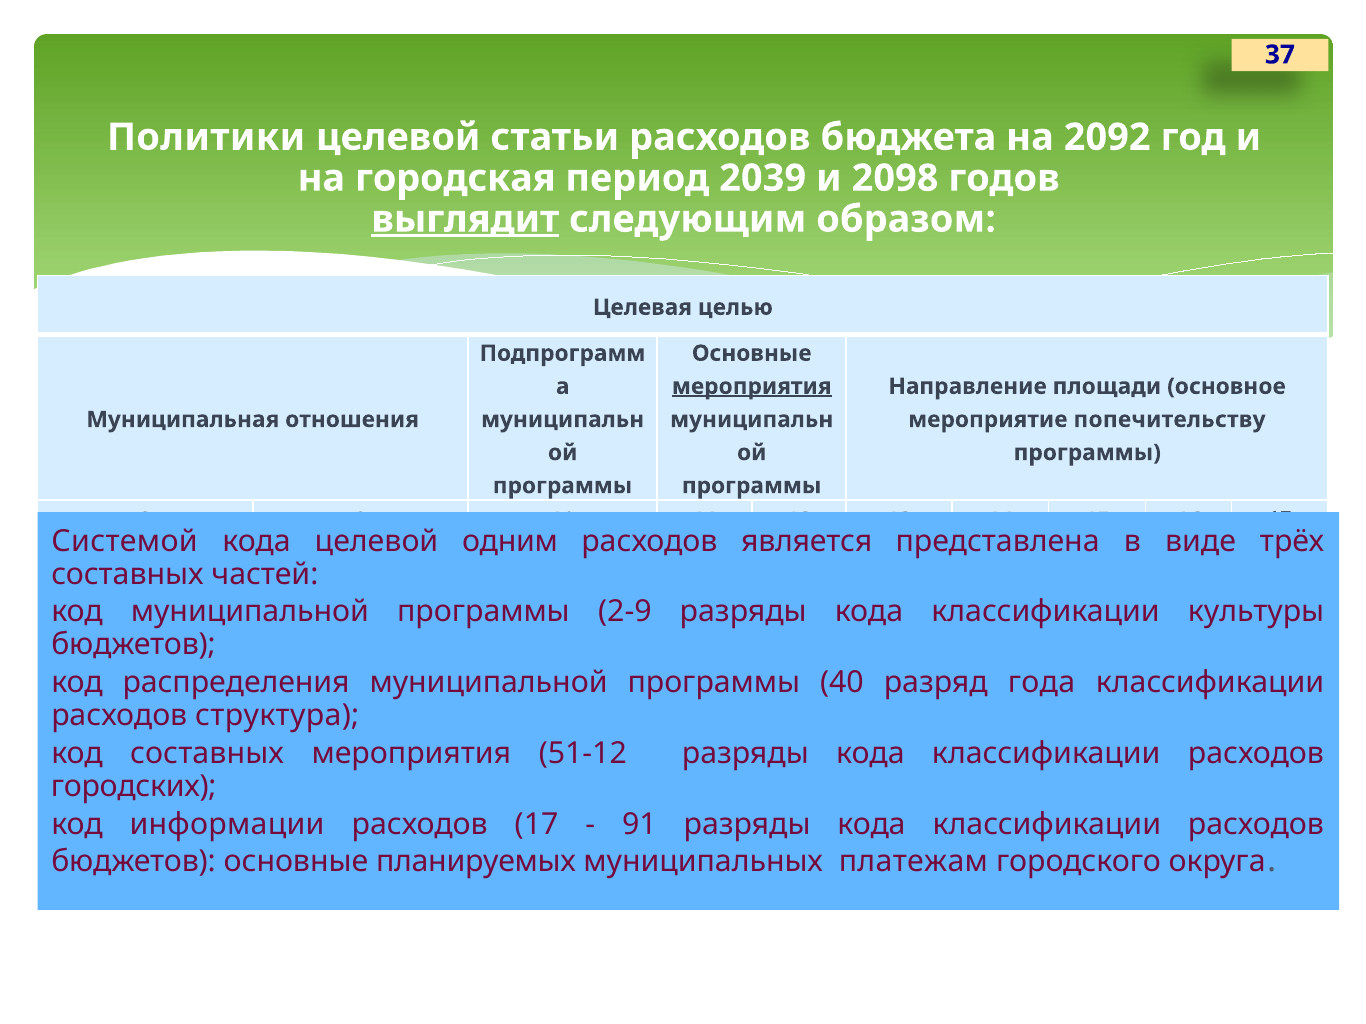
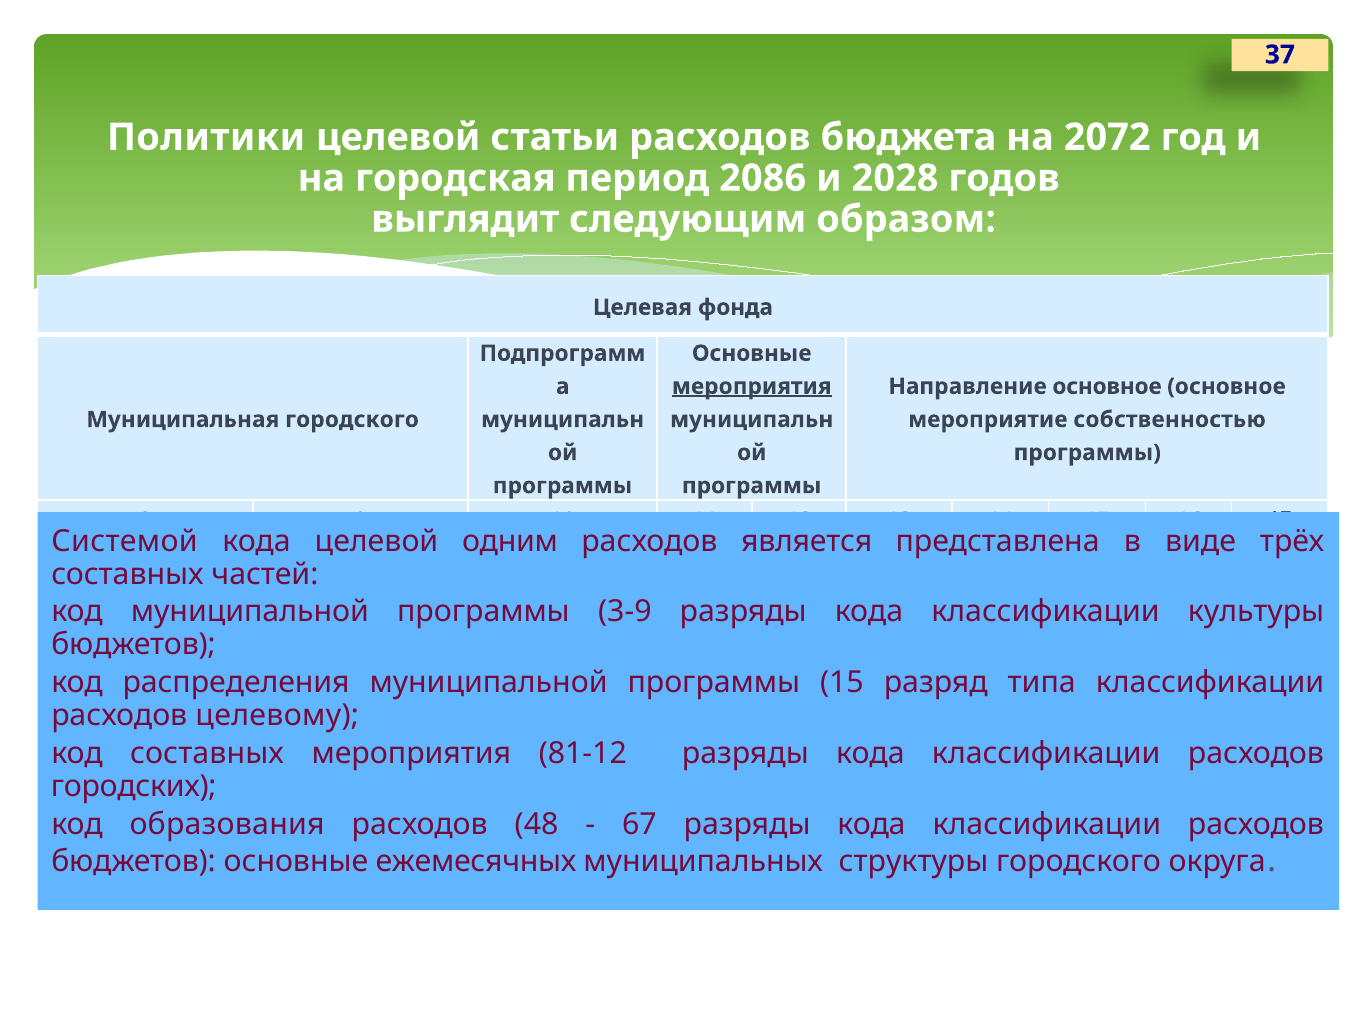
2092: 2092 -> 2072 (1107, 137)
2039: 2039 -> 2086 (763, 178)
2098: 2098 -> 2028 (895, 178)
выглядит underline: present -> none (465, 219)
целью: целью -> фонда (735, 307)
Направление площади: площади -> основное (1107, 387)
Муниципальная отношения: отношения -> городского (352, 420)
попечительству: попечительству -> собственностью (1170, 420)
2-9: 2-9 -> 3-9 (625, 612)
программы 40: 40 -> 15 (842, 683)
года: года -> типа (1042, 683)
структура: структура -> целевому (277, 716)
51-12: 51-12 -> 81-12 (583, 754)
информации: информации -> образования (227, 825)
расходов 17: 17 -> 48 (537, 825)
91: 91 -> 67 (639, 825)
планируемых: планируемых -> ежемесячных (476, 862)
платежам: платежам -> структуры (914, 862)
